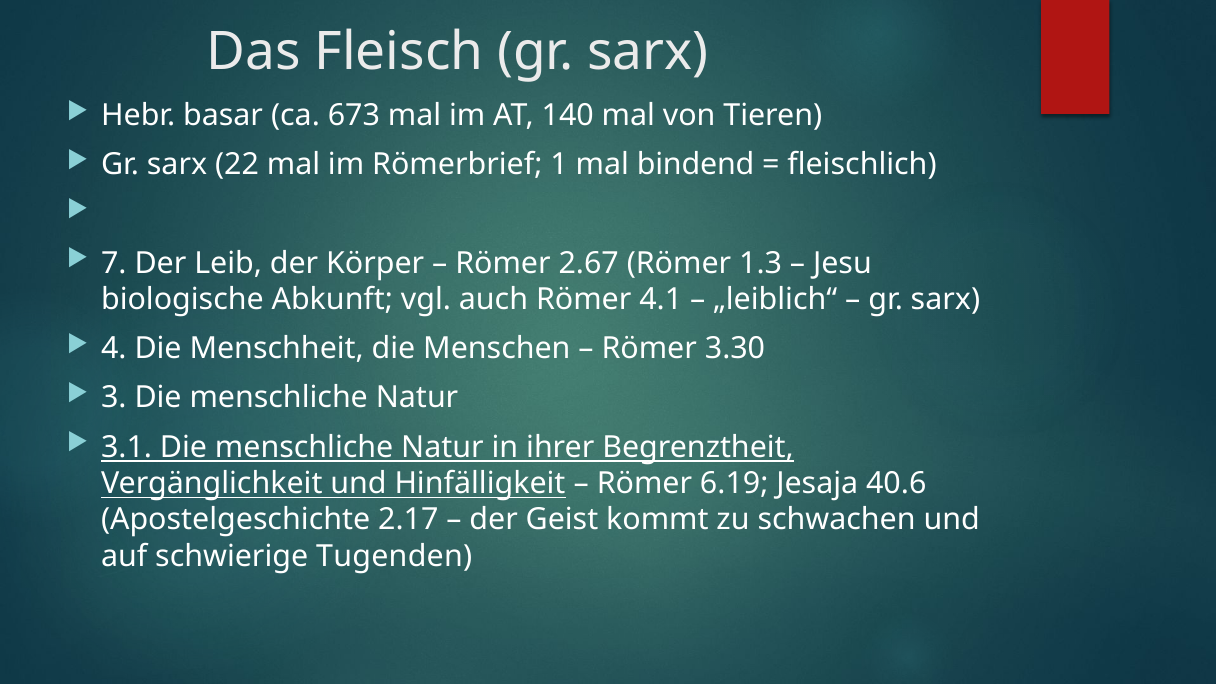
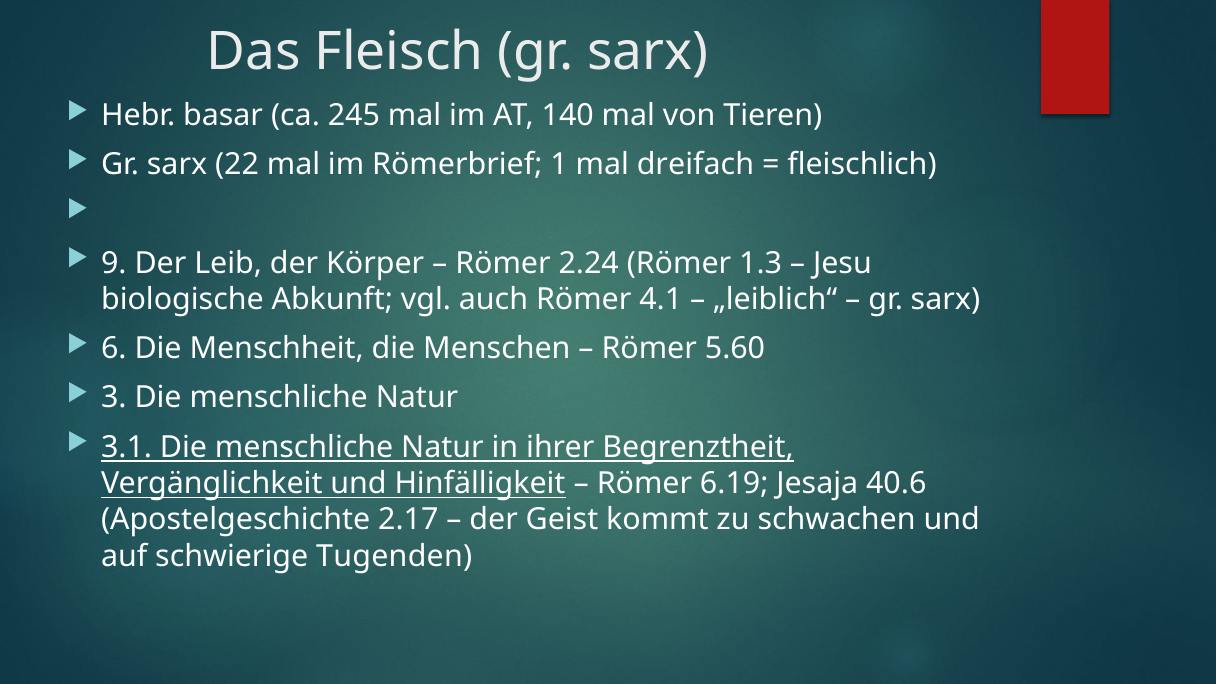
673: 673 -> 245 (354, 116)
bindend: bindend -> dreifach (695, 165)
7: 7 -> 9 (114, 263)
2.67: 2.67 -> 2.24 (589, 263)
4: 4 -> 6 (114, 349)
3.30: 3.30 -> 5.60 (735, 349)
